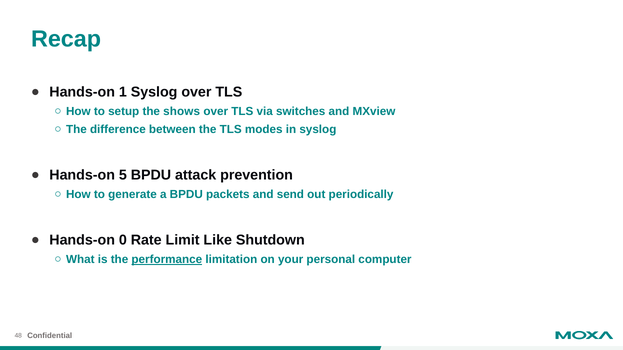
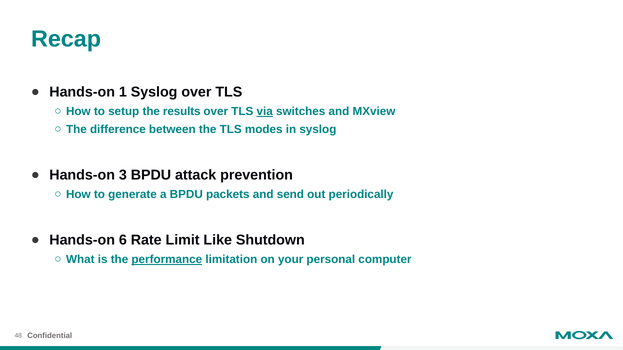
shows: shows -> results (182, 112)
via underline: none -> present (265, 112)
5: 5 -> 3 (123, 175)
0: 0 -> 6 (123, 241)
